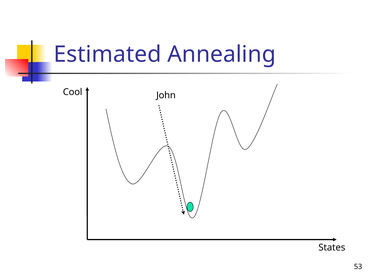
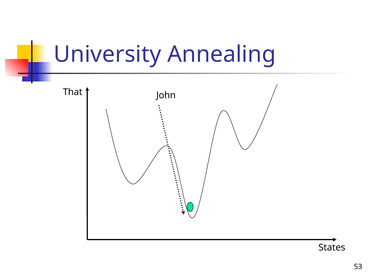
Estimated: Estimated -> University (107, 55)
Cool: Cool -> That (73, 92)
